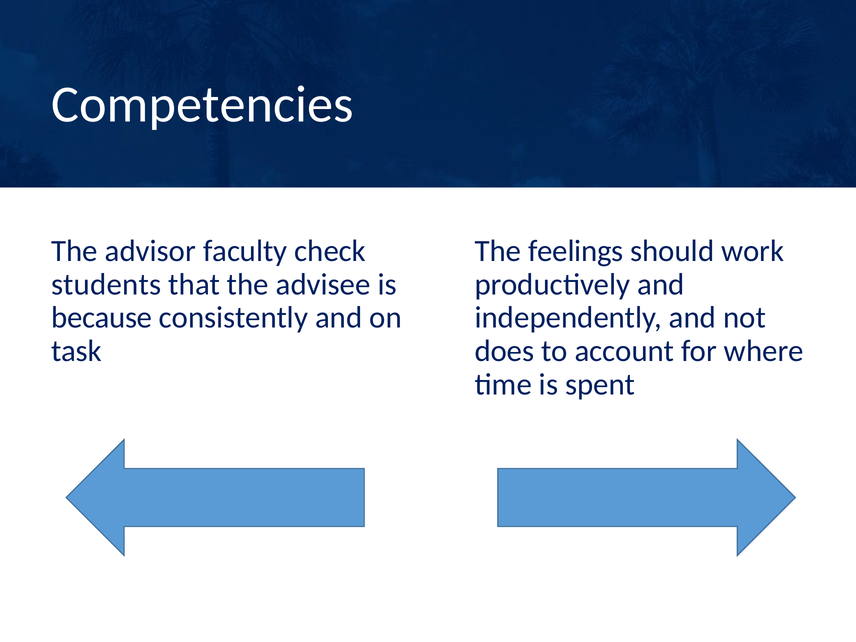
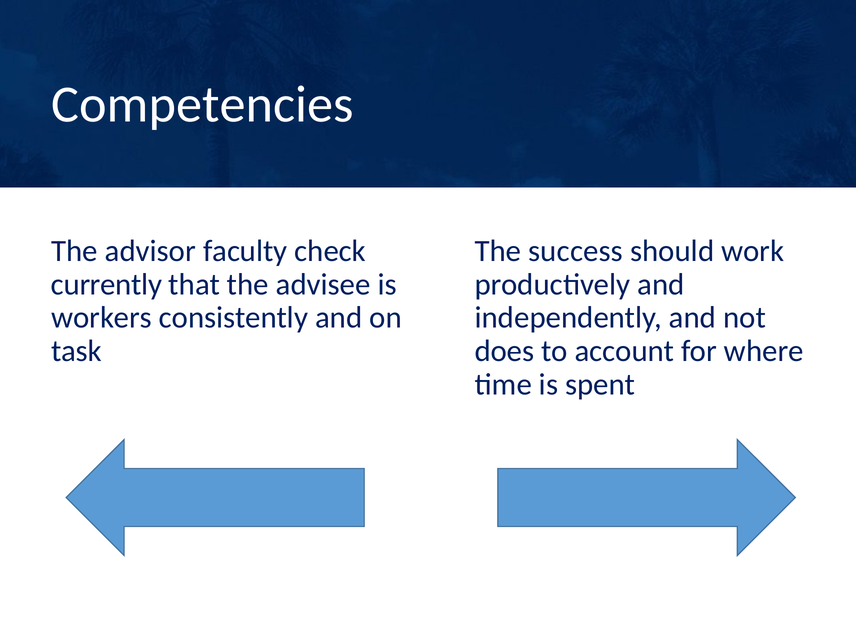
feelings: feelings -> success (576, 251)
students: students -> currently (106, 284)
because: because -> workers (102, 318)
